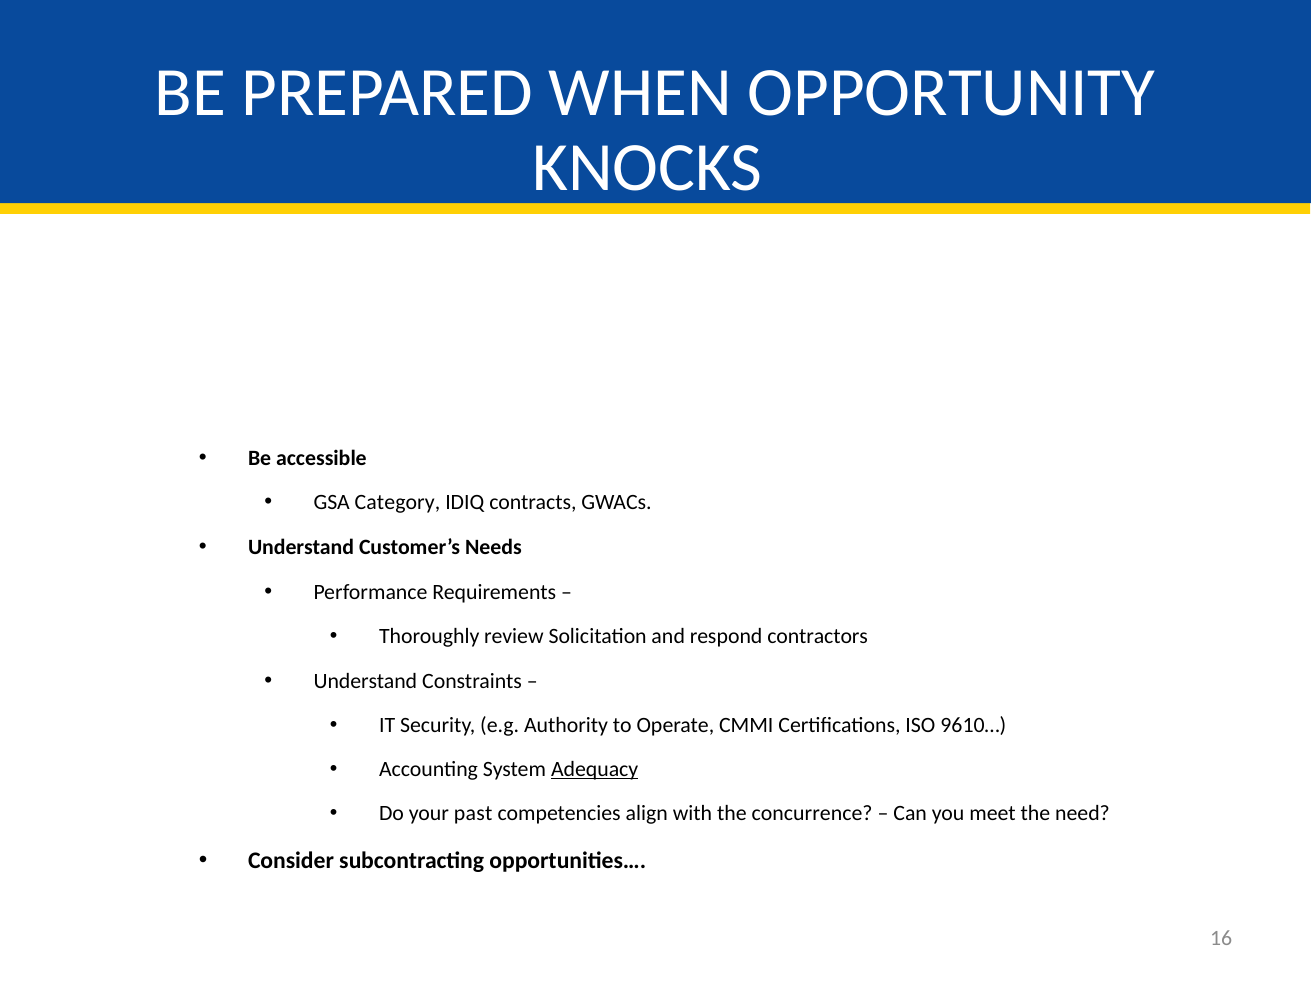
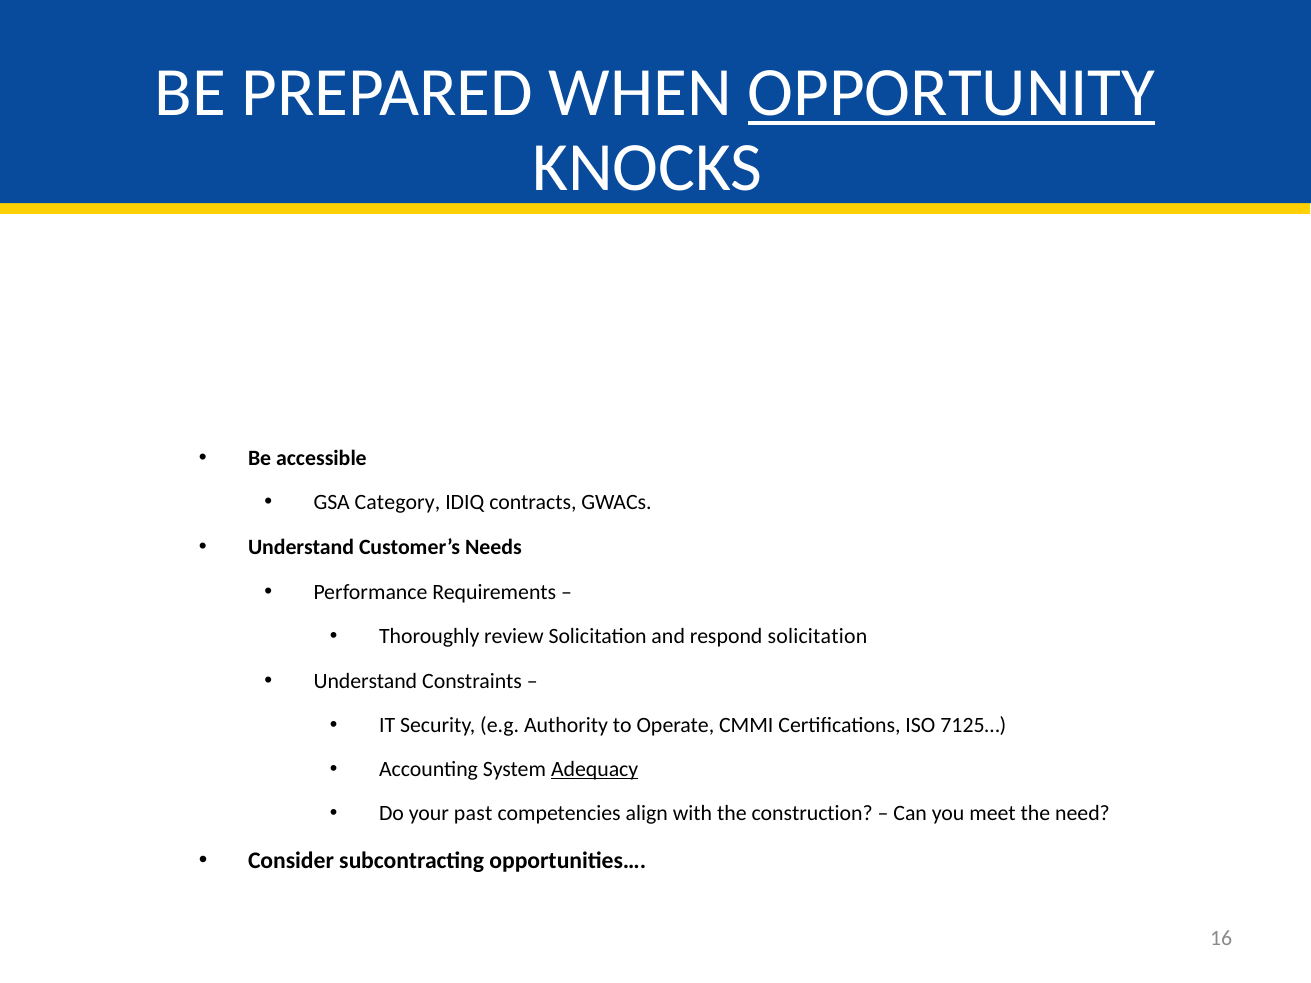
OPPORTUNITY underline: none -> present (951, 93)
respond contractors: contractors -> solicitation (817, 637)
9610…: 9610… -> 7125… (973, 725)
concurrence: concurrence -> construction (812, 814)
